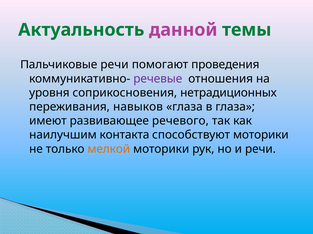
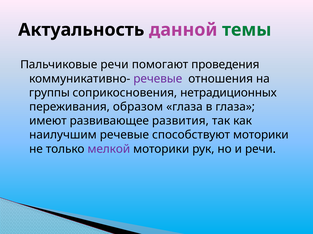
Актуальность colour: green -> black (81, 30)
уровня: уровня -> группы (49, 93)
навыков: навыков -> образом (138, 107)
речевого: речевого -> развития (180, 121)
наилучшим контакта: контакта -> речевые (124, 135)
мелкой colour: orange -> purple (109, 149)
